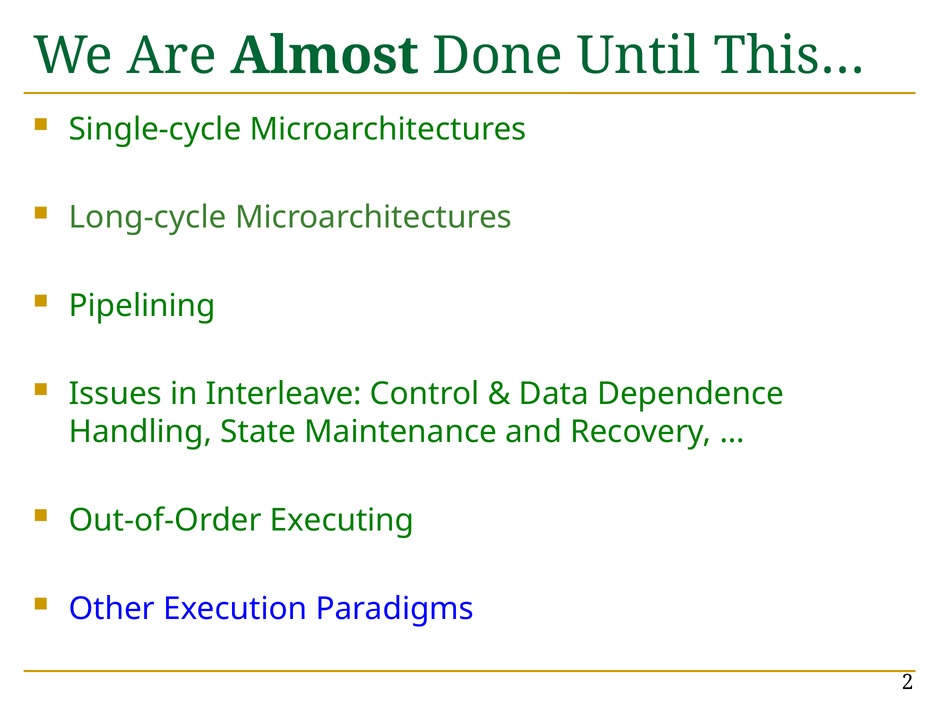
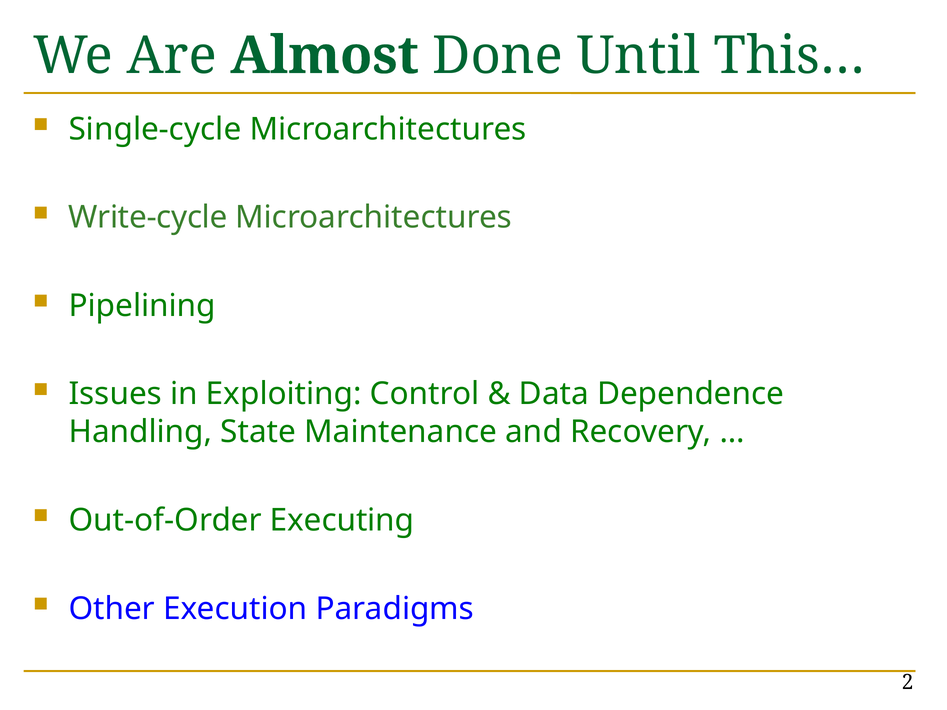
Long-cycle: Long-cycle -> Write-cycle (148, 217)
Interleave: Interleave -> Exploiting (284, 394)
